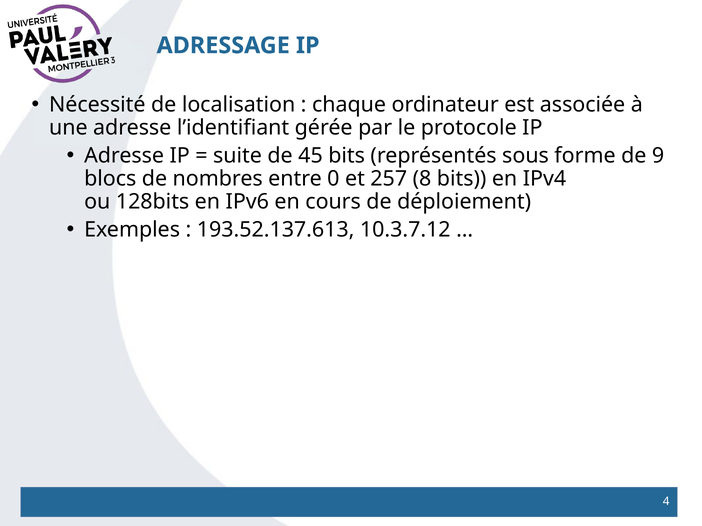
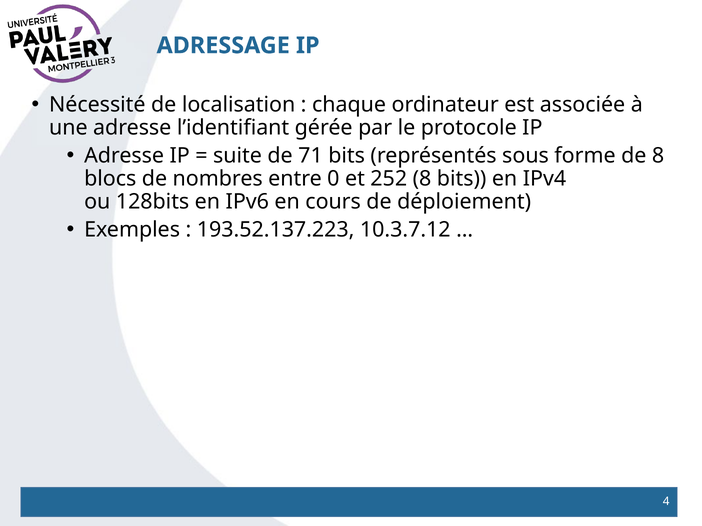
45: 45 -> 71 (311, 156)
de 9: 9 -> 8 (658, 156)
257: 257 -> 252 (389, 179)
193.52.137.613: 193.52.137.613 -> 193.52.137.223 (276, 230)
